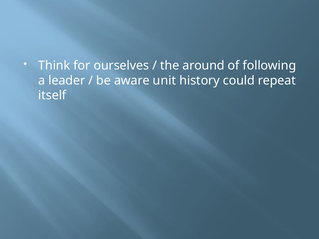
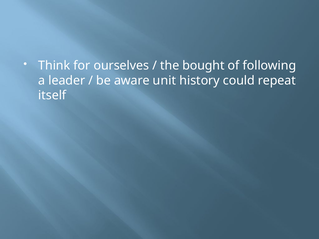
around: around -> bought (203, 66)
